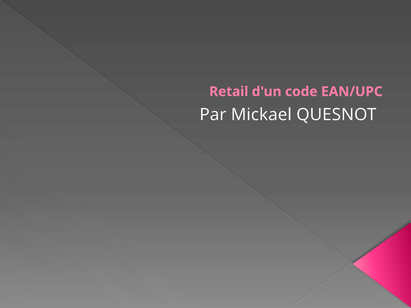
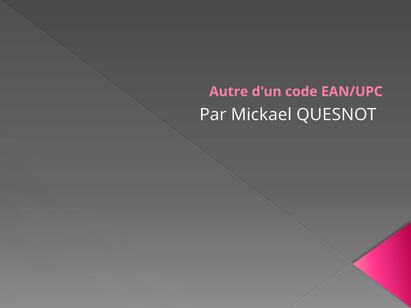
Retail: Retail -> Autre (229, 92)
